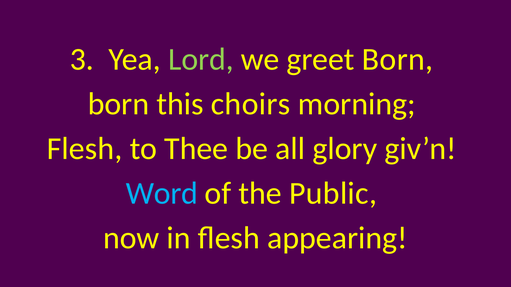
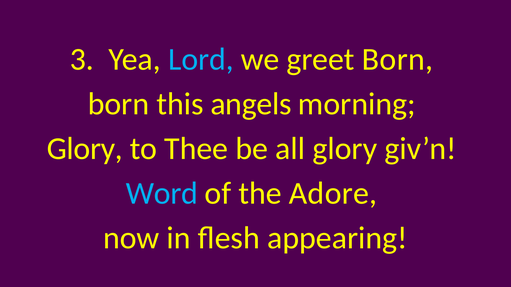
Lord colour: light green -> light blue (201, 60)
choirs: choirs -> angels (251, 104)
Flesh: Flesh -> Glory (85, 149)
Public: Public -> Adore (333, 194)
